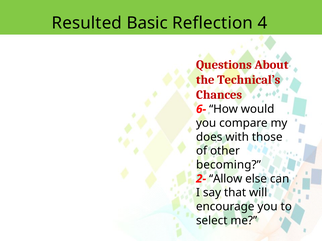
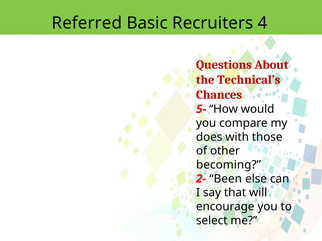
Resulted: Resulted -> Referred (87, 23)
Reflection: Reflection -> Recruiters (213, 23)
6-: 6- -> 5- (201, 109)
Allow: Allow -> Been (226, 179)
